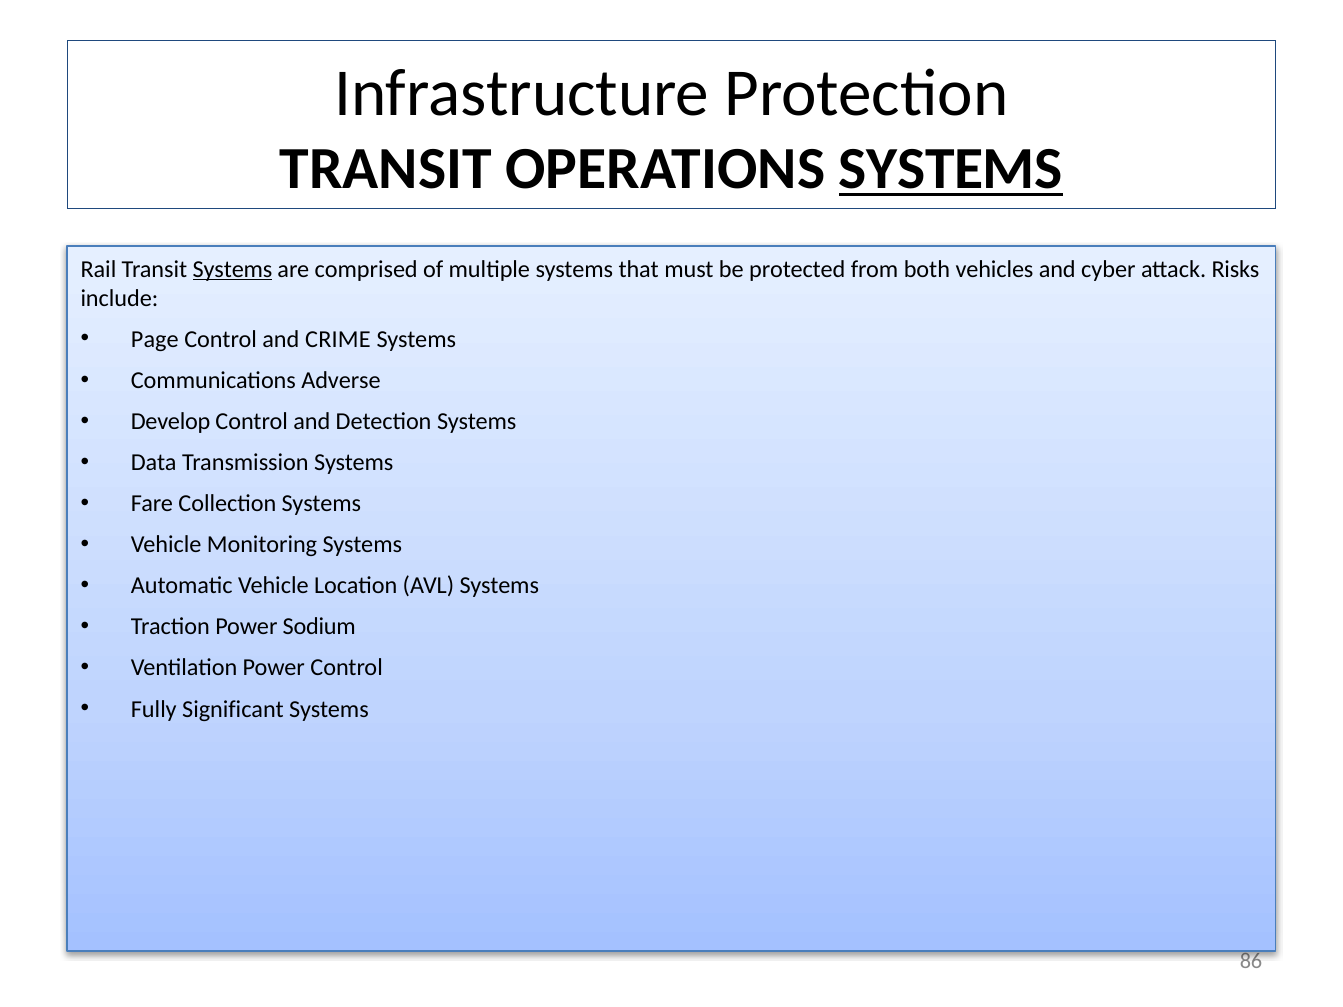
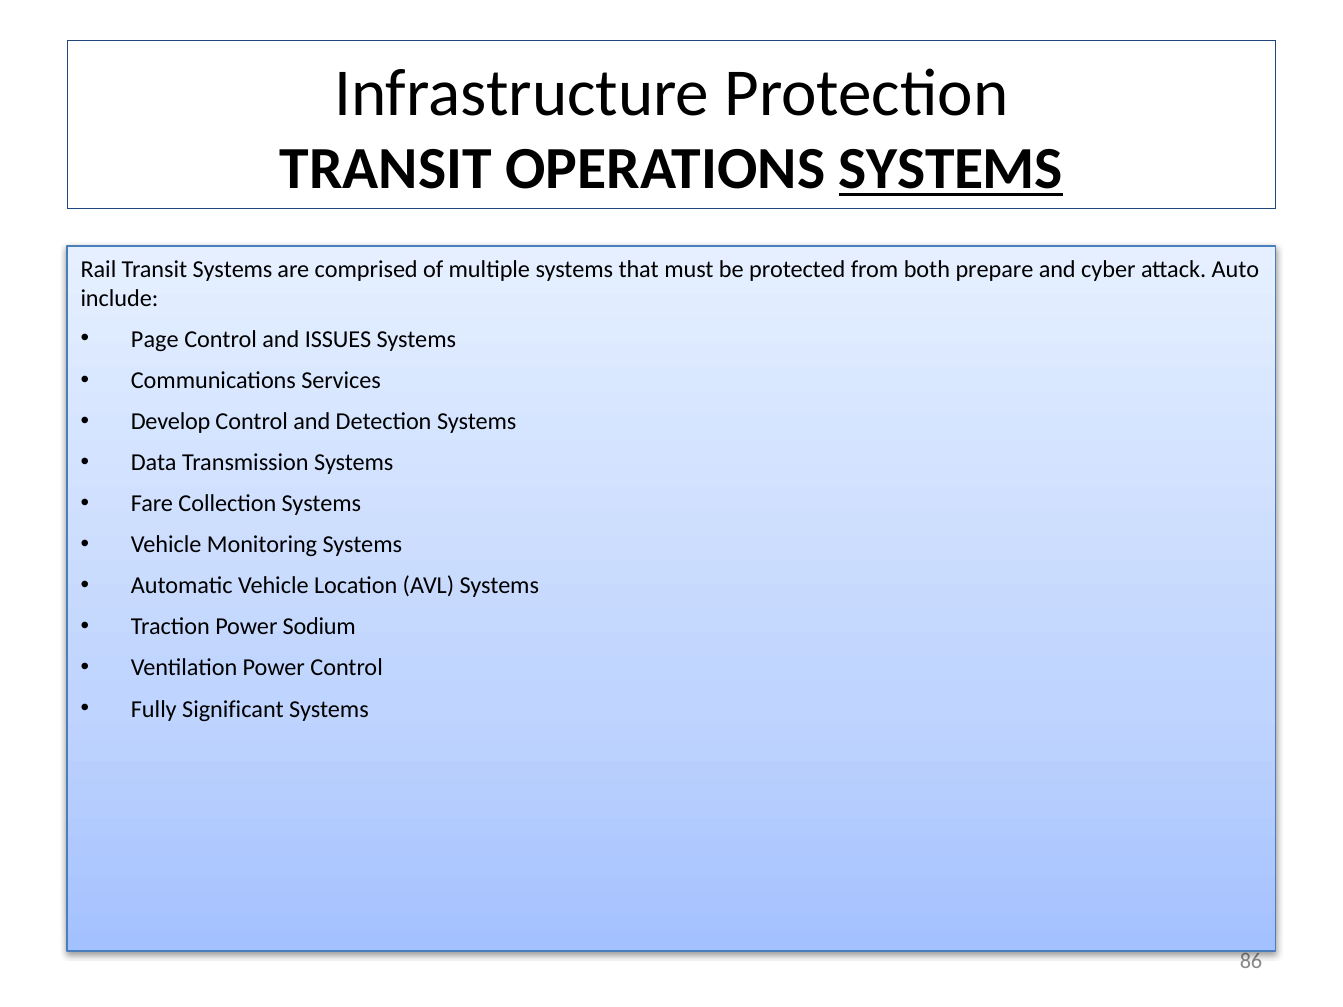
Systems underline: present -> none (233, 269)
vehicles: vehicles -> prepare (994, 269)
Risks: Risks -> Auto (1235, 269)
CRIME: CRIME -> ISSUES (338, 339)
Adverse: Adverse -> Services (341, 381)
